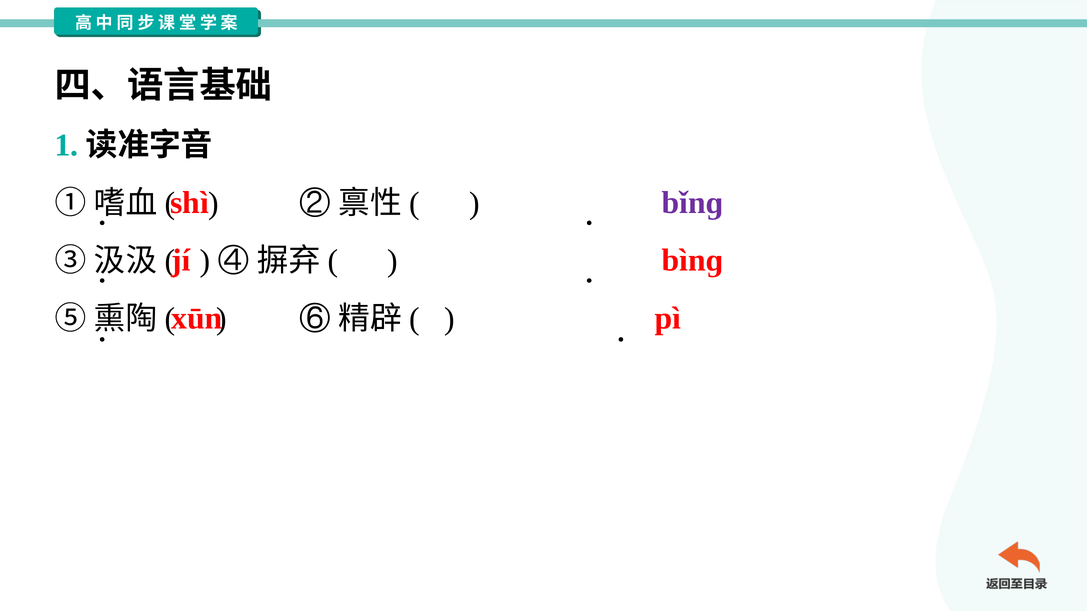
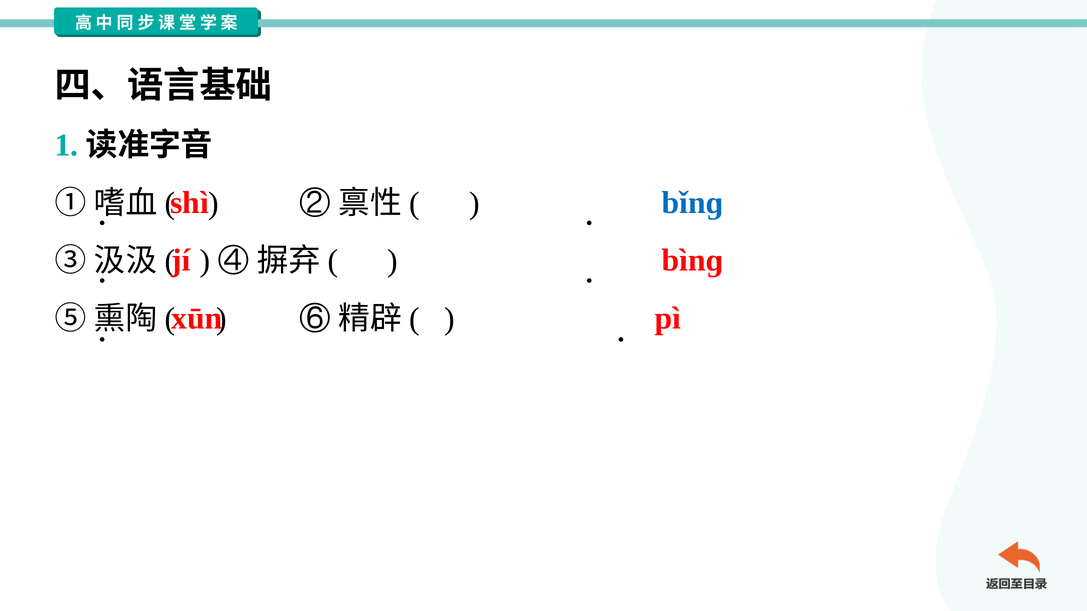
bǐnɡ colour: purple -> blue (692, 203)
